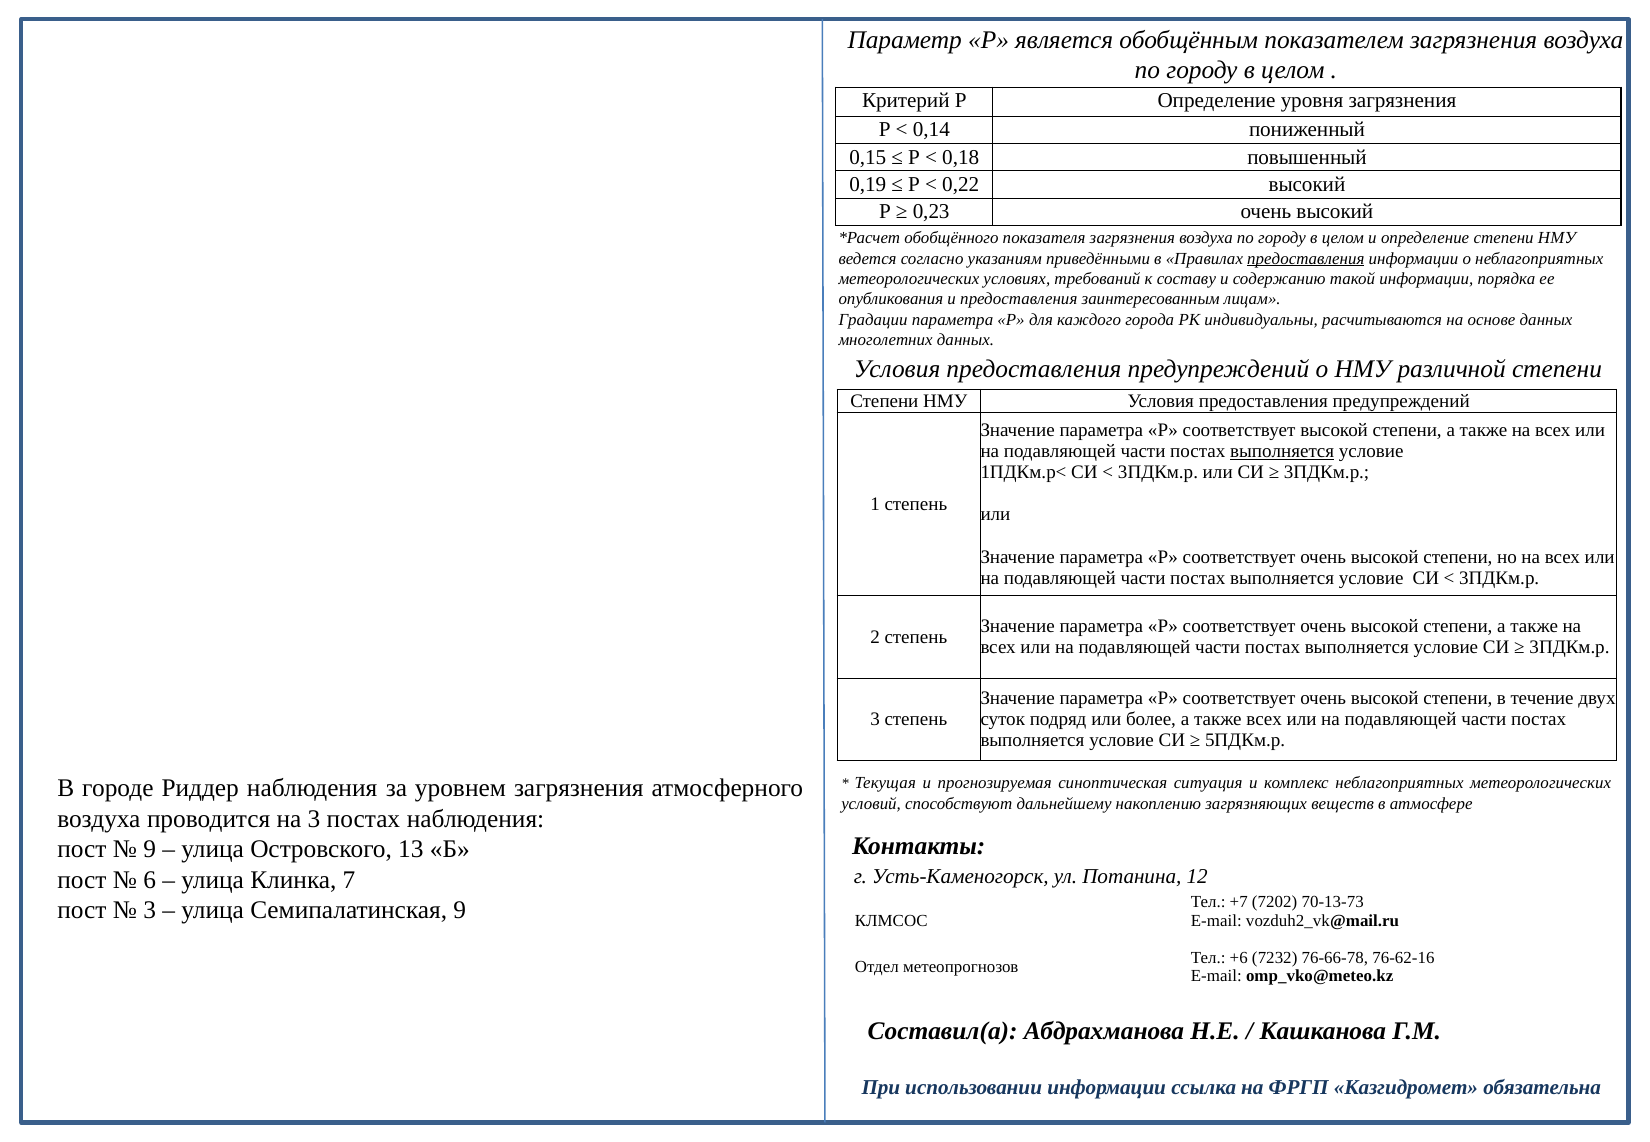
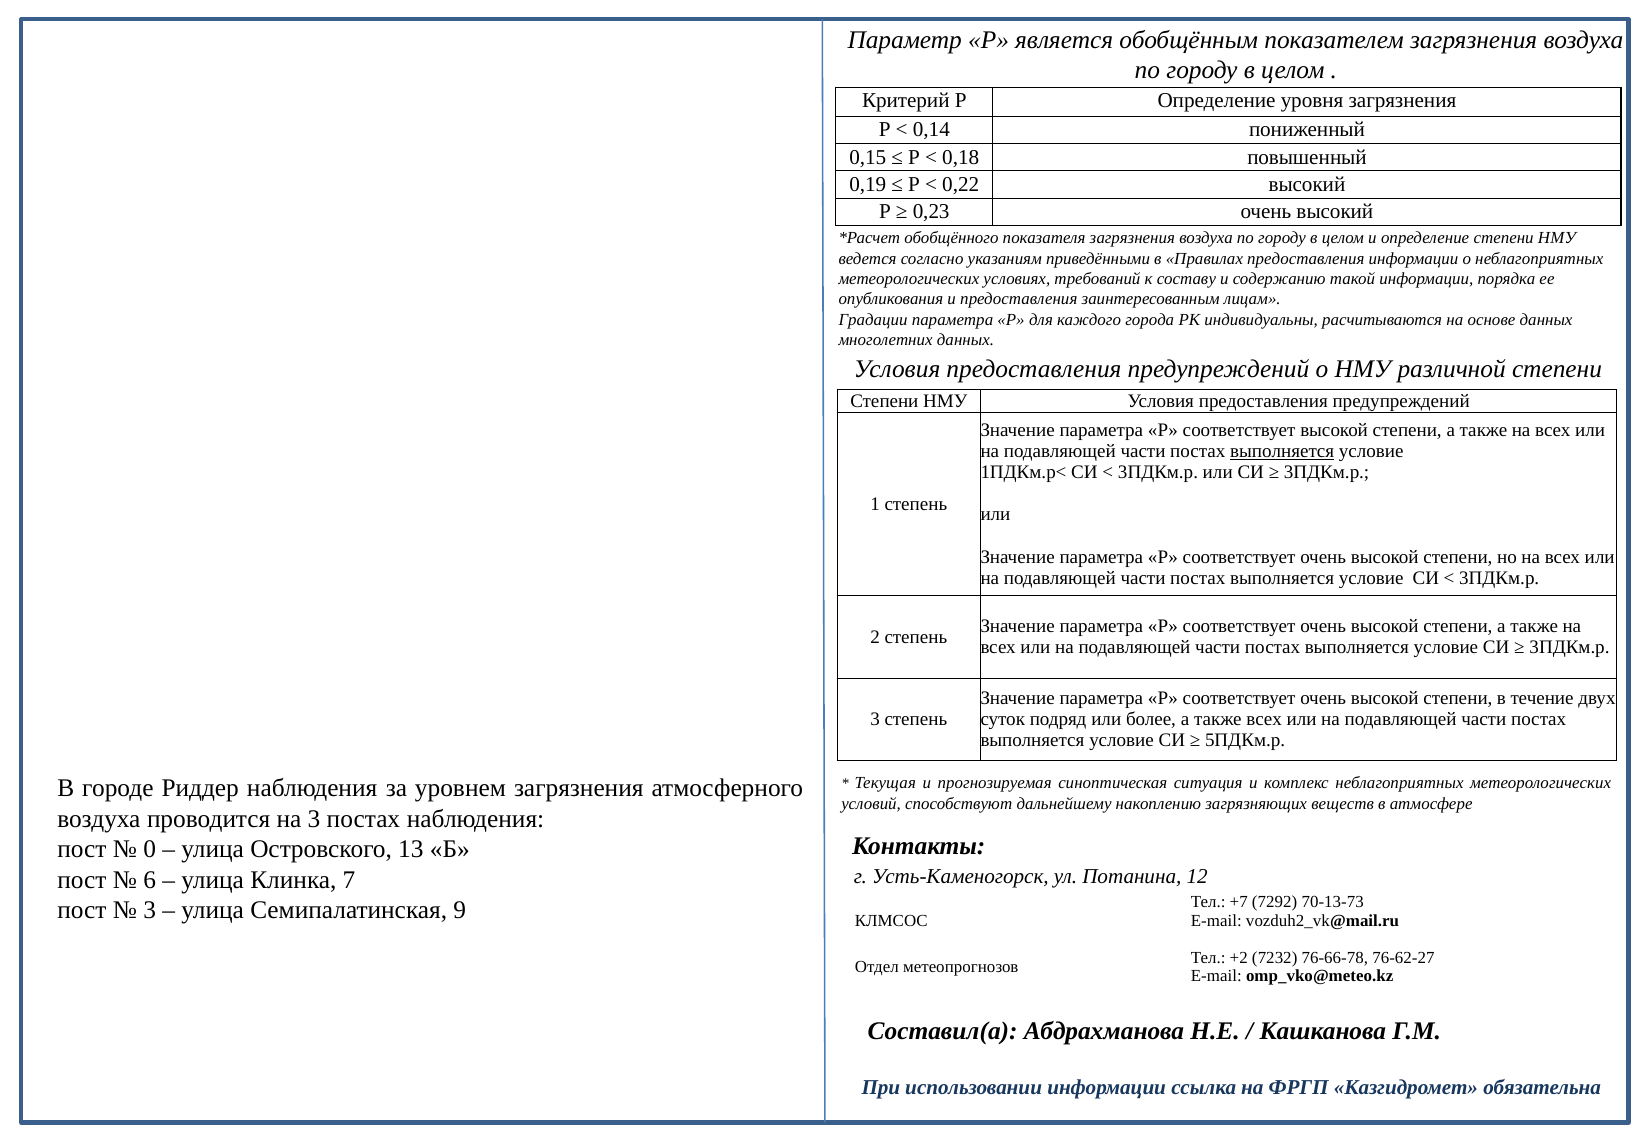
предоставления underline: present -> none (1306, 259)
9: 9 -> 0 (150, 849)
7202: 7202 -> 7292 (1275, 902)
+6: +6 -> +2 (1239, 958)
76-62-16: 76-62-16 -> 76-62-27 (1403, 958)
